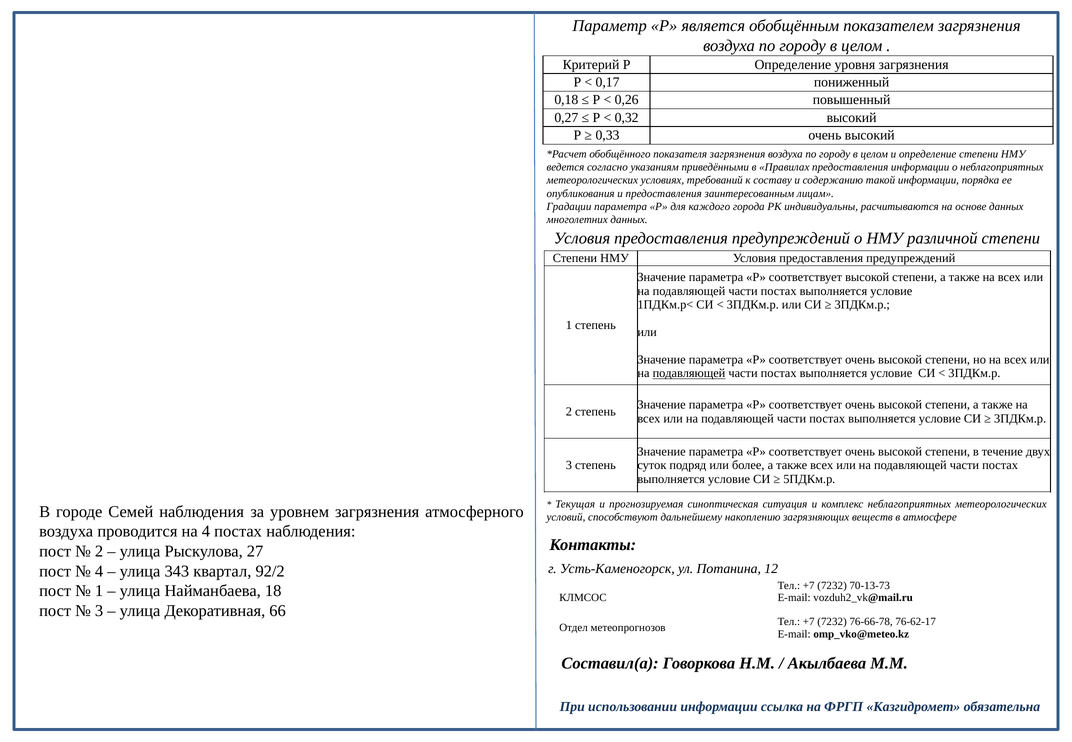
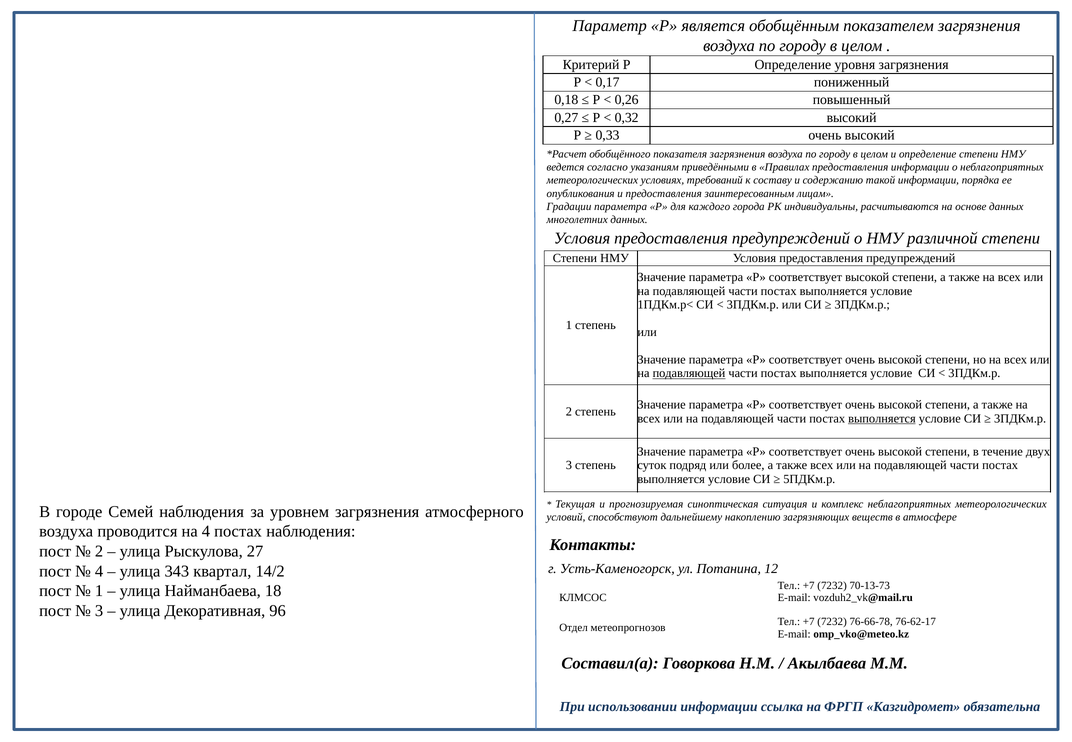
выполняется underline: none -> present (882, 419)
92/2: 92/2 -> 14/2 (270, 571)
66: 66 -> 96 (278, 611)
